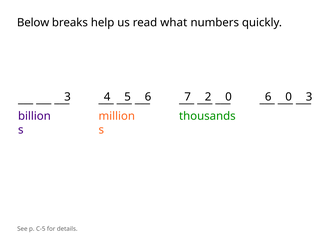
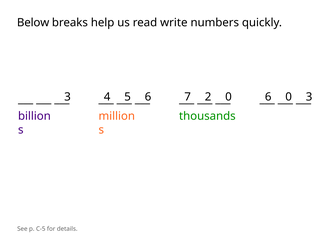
what: what -> write (174, 23)
